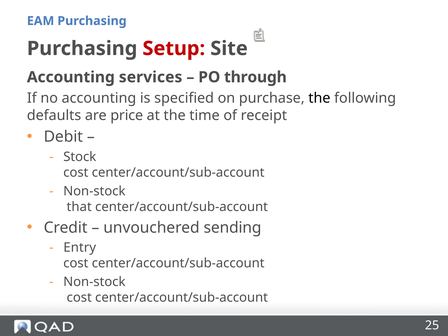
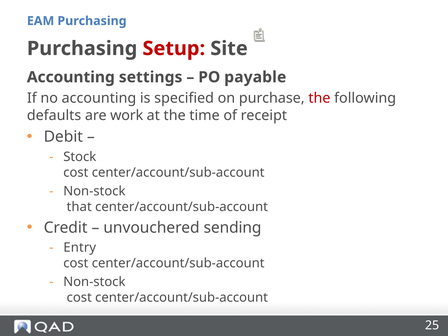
services: services -> settings (151, 77)
through: through -> payable (255, 77)
the colour: black -> red (319, 98)
price: price -> work (127, 115)
